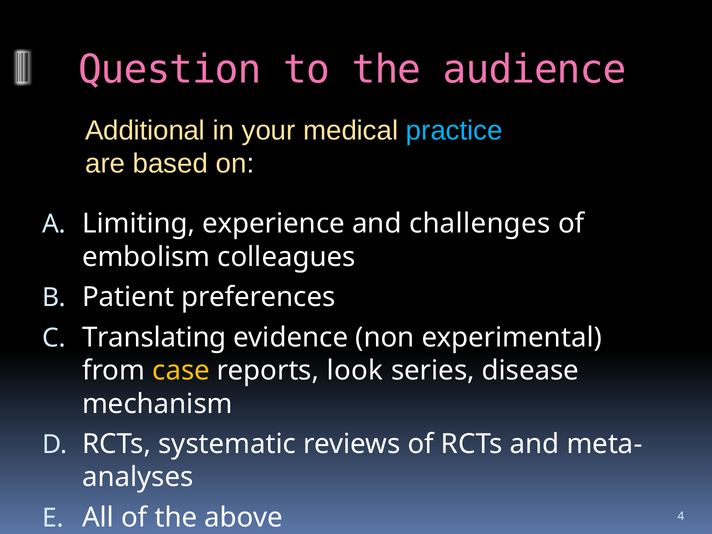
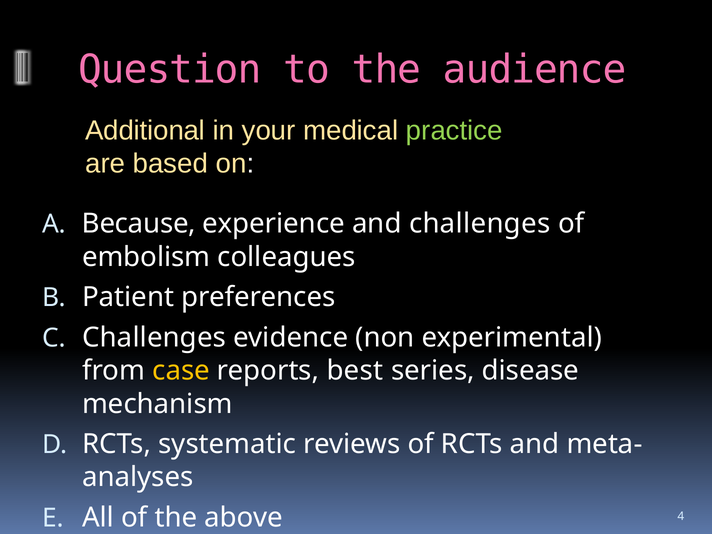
practice colour: light blue -> light green (454, 130)
Limiting: Limiting -> Because (139, 224)
Translating: Translating -> Challenges (154, 337)
look: look -> best (355, 371)
